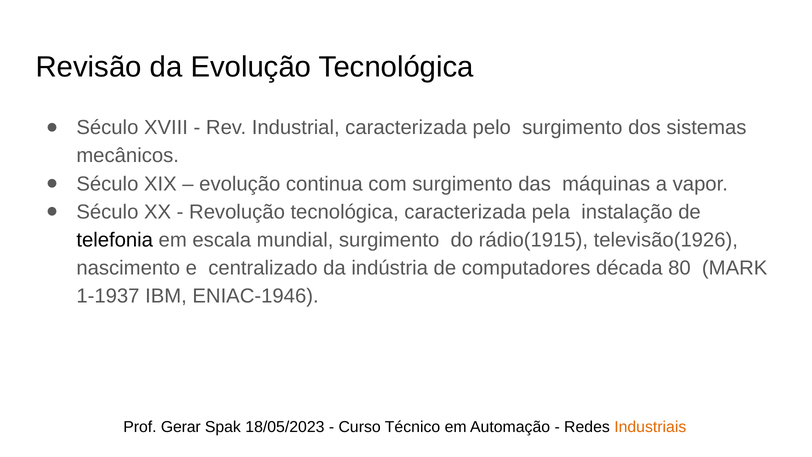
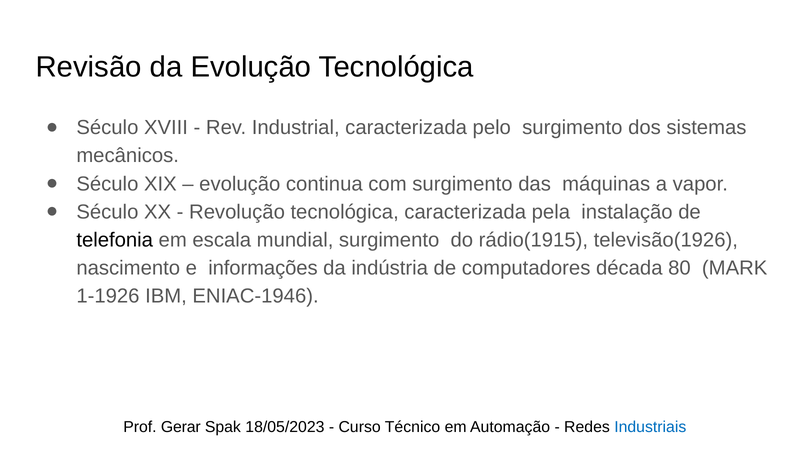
centralizado: centralizado -> informações (263, 268)
1-1937: 1-1937 -> 1-1926 (108, 296)
Industriais colour: orange -> blue (650, 427)
